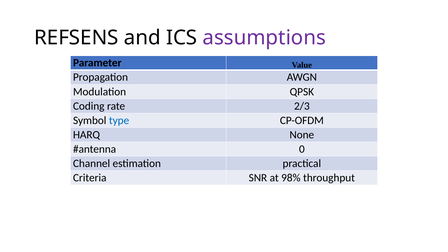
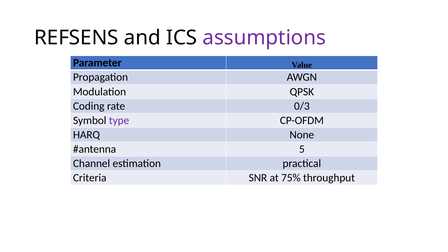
2/3: 2/3 -> 0/3 (302, 106)
type colour: blue -> purple (119, 120)
0: 0 -> 5 (302, 149)
98%: 98% -> 75% (291, 178)
